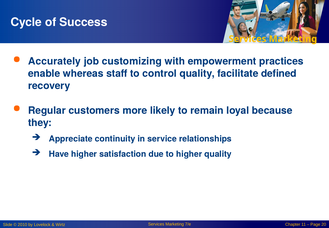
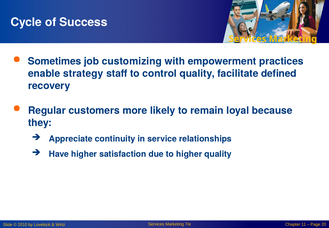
Accurately: Accurately -> Sometimes (55, 61)
whereas: whereas -> strategy (83, 74)
